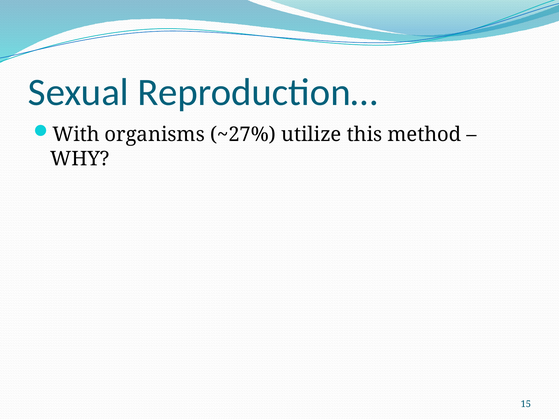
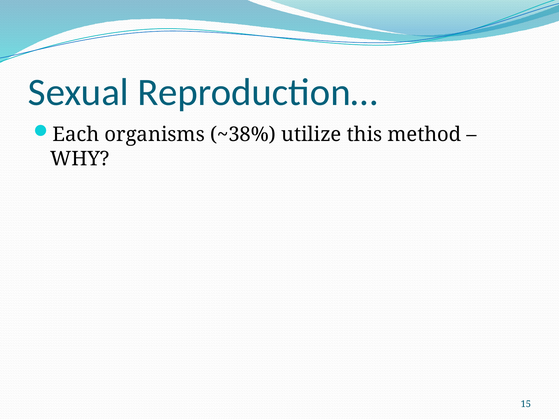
With: With -> Each (76, 135)
~27%: ~27% -> ~38% (243, 135)
